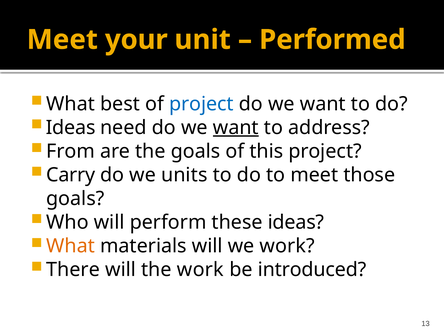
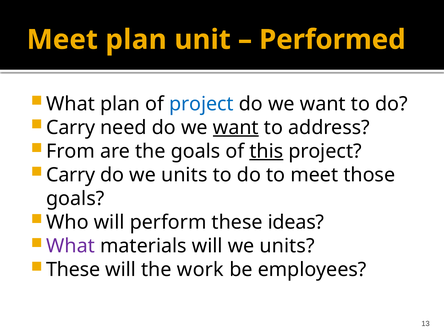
Meet your: your -> plan (136, 40)
What best: best -> plan (120, 104)
Ideas: Ideas -> Carry (71, 128)
this underline: none -> present (266, 151)
What colour: orange -> purple (71, 246)
will we work: work -> units (287, 246)
There: There -> These (73, 270)
introduced: introduced -> employees (312, 270)
